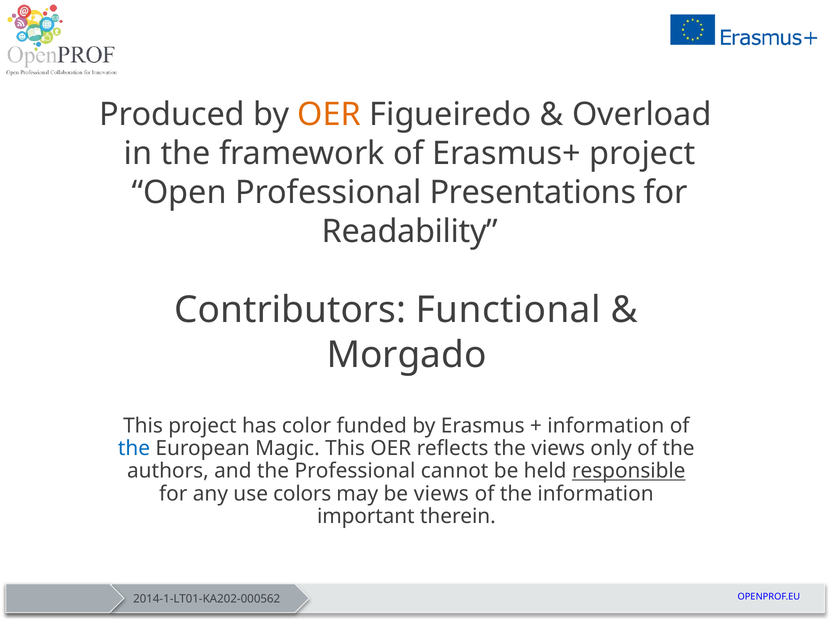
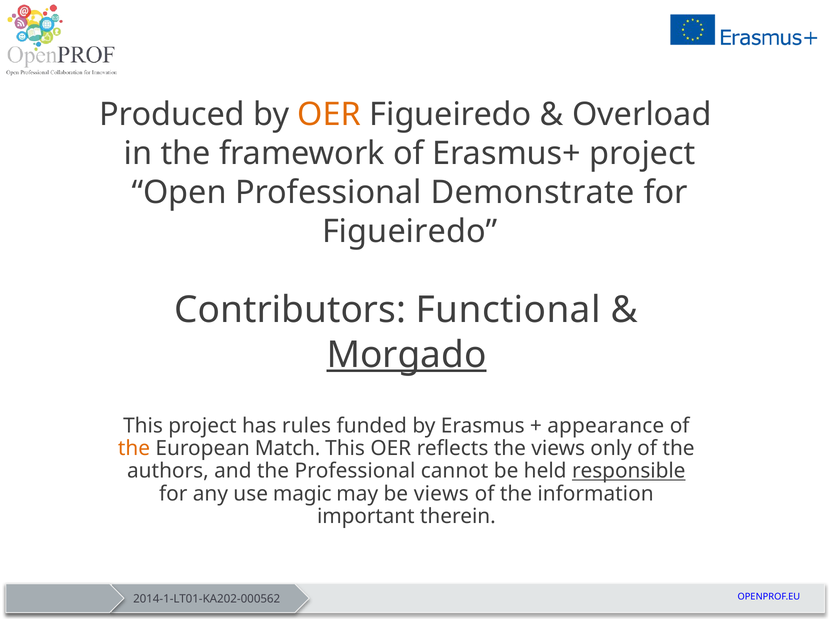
Presentations: Presentations -> Demonstrate (533, 192)
Readability: Readability -> Figueiredo (410, 231)
Morgado underline: none -> present (406, 354)
color: color -> rules (307, 426)
information: information -> appearance (606, 426)
the colour: blue -> orange (134, 448)
Magic: Magic -> Match (288, 448)
colors: colors -> magic (302, 493)
